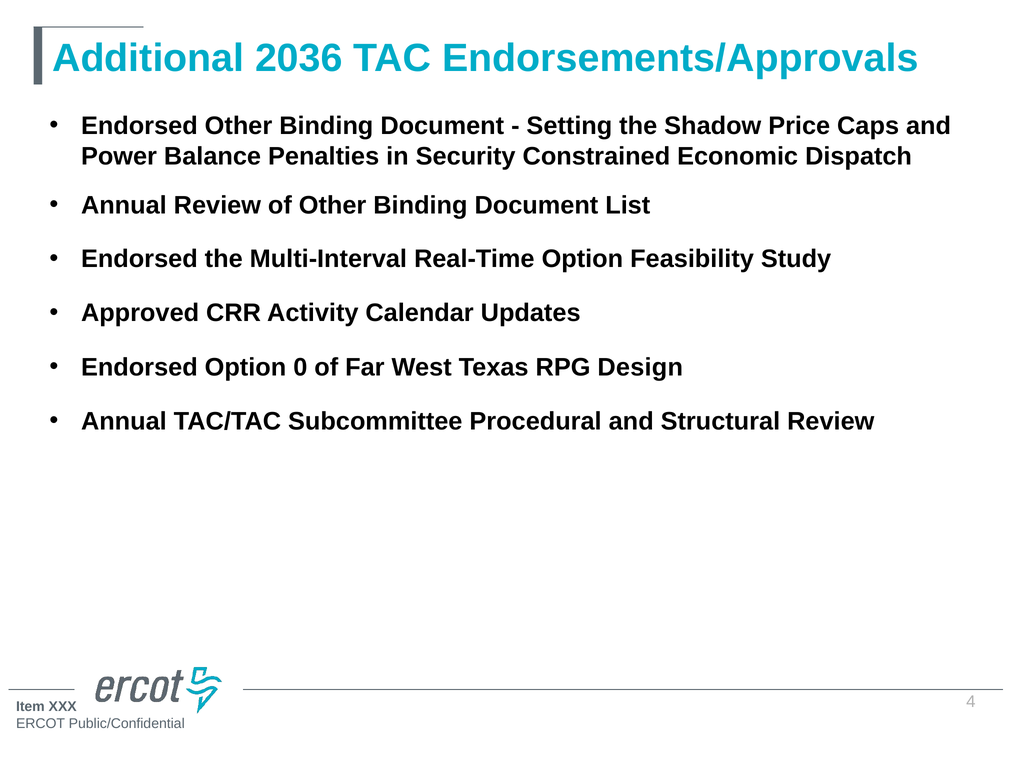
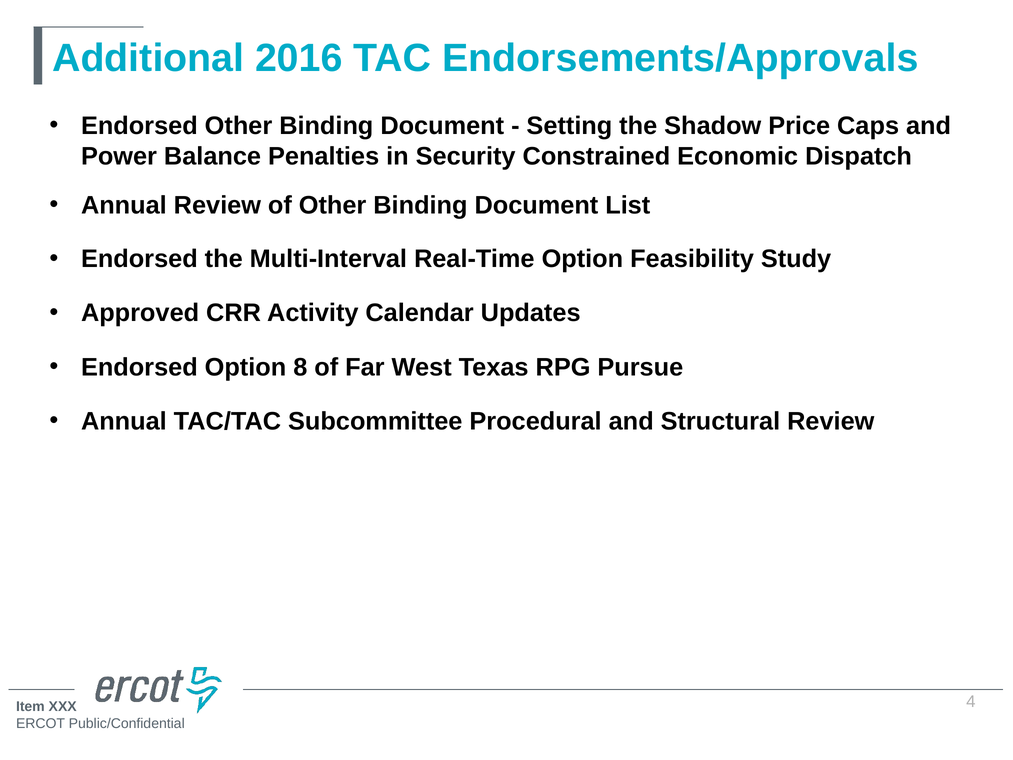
2036: 2036 -> 2016 (299, 58)
0: 0 -> 8 (300, 367)
Design: Design -> Pursue (640, 367)
